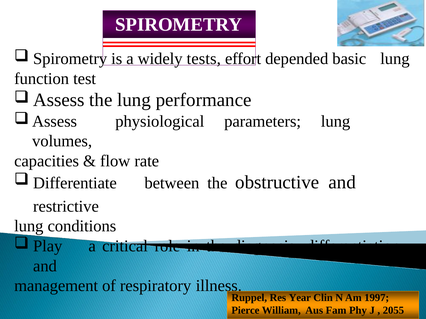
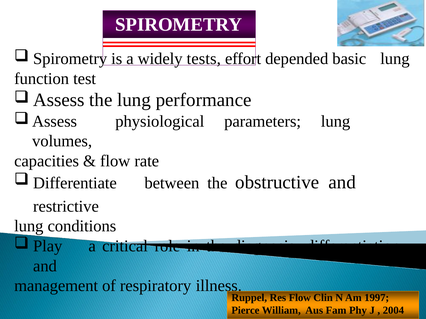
Res Year: Year -> Flow (300, 298)
2055: 2055 -> 2004 (393, 311)
